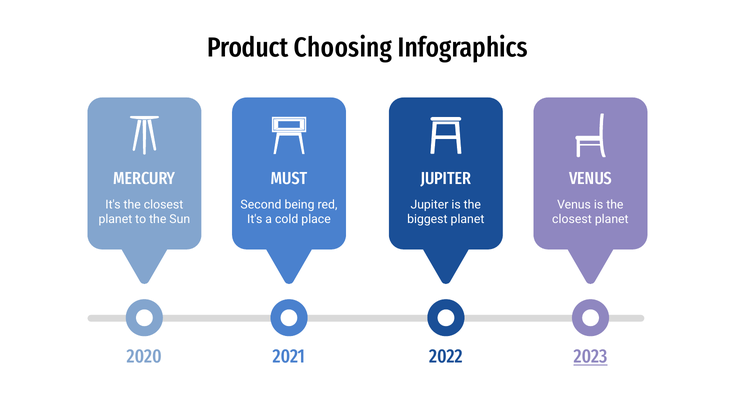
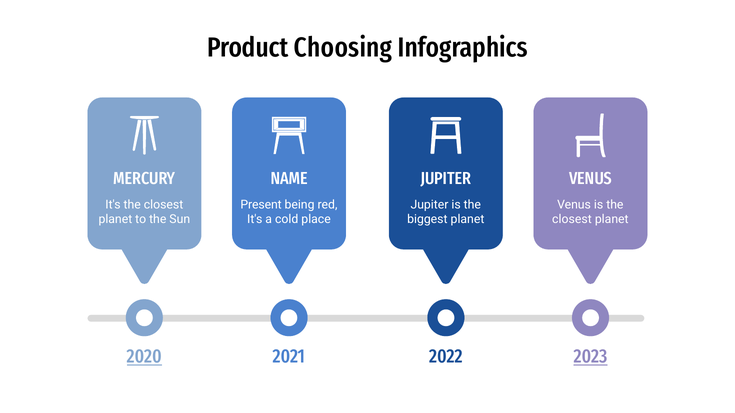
MUST: MUST -> NAME (289, 179)
Second: Second -> Present (261, 205)
2020 underline: none -> present (144, 357)
